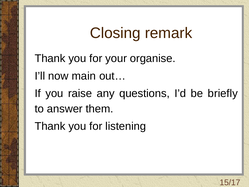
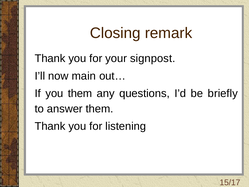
organise: organise -> signpost (153, 58)
you raise: raise -> them (80, 93)
